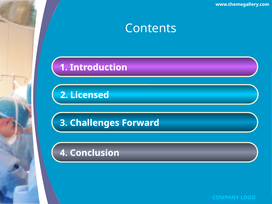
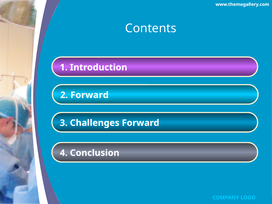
2 Licensed: Licensed -> Forward (90, 95)
